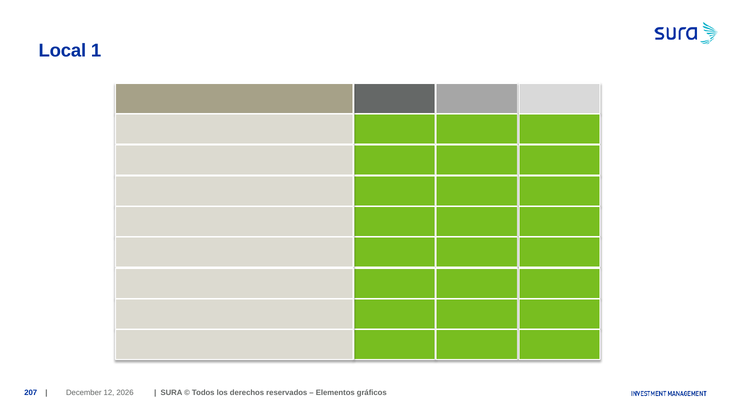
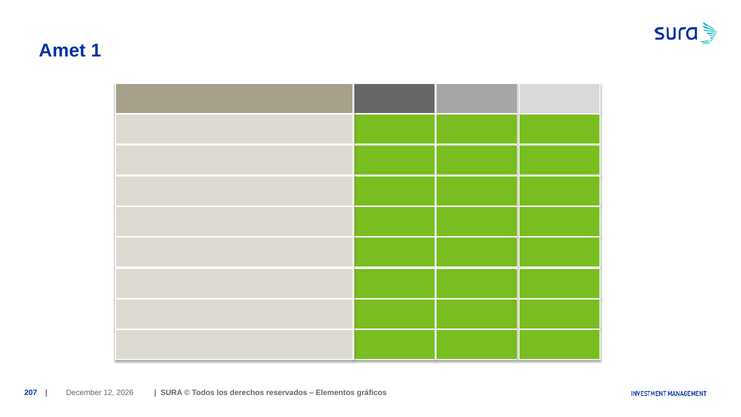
Local: Local -> Amet (62, 51)
